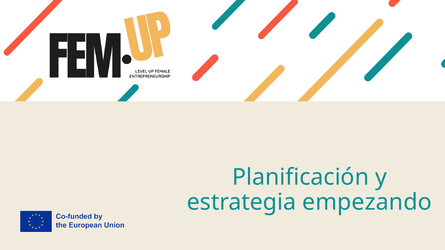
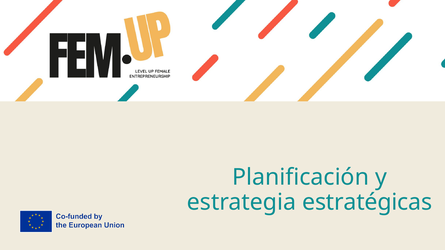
empezando: empezando -> estratégicas (367, 203)
